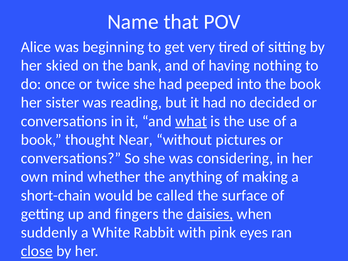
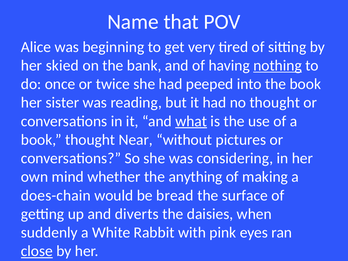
nothing underline: none -> present (278, 65)
no decided: decided -> thought (275, 103)
short-chain: short-chain -> does-chain (56, 195)
called: called -> bread (175, 195)
fingers: fingers -> diverts (137, 214)
daisies underline: present -> none (210, 214)
